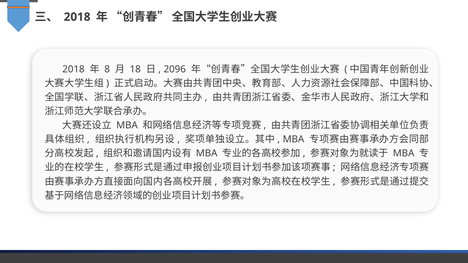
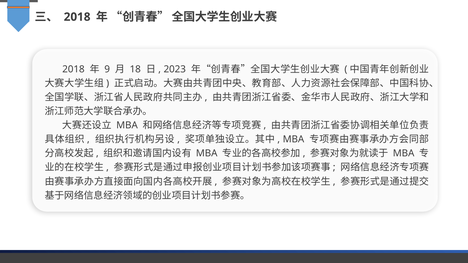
8: 8 -> 9 (107, 69)
2096: 2096 -> 2023 (175, 69)
